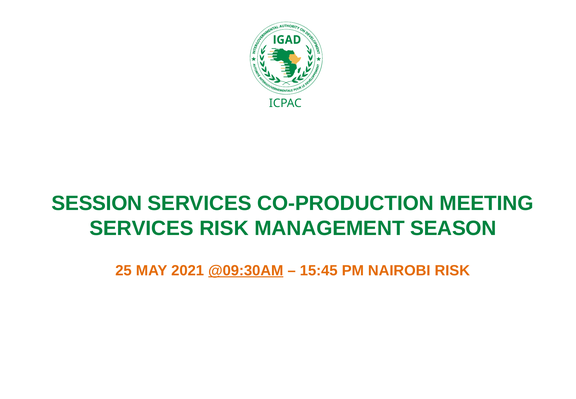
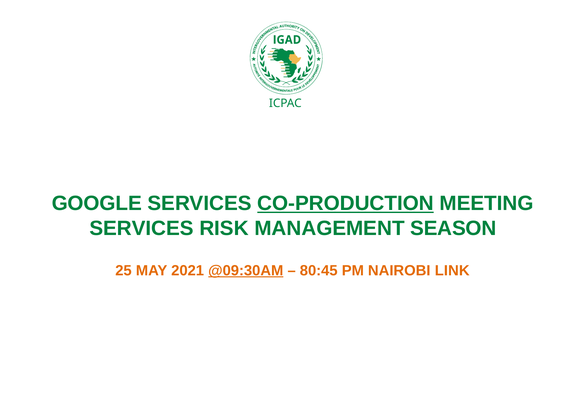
SESSION: SESSION -> GOOGLE (97, 203)
CO-PRODUCTION underline: none -> present (346, 203)
15:45: 15:45 -> 80:45 (319, 270)
NAIROBI RISK: RISK -> LINK (452, 270)
